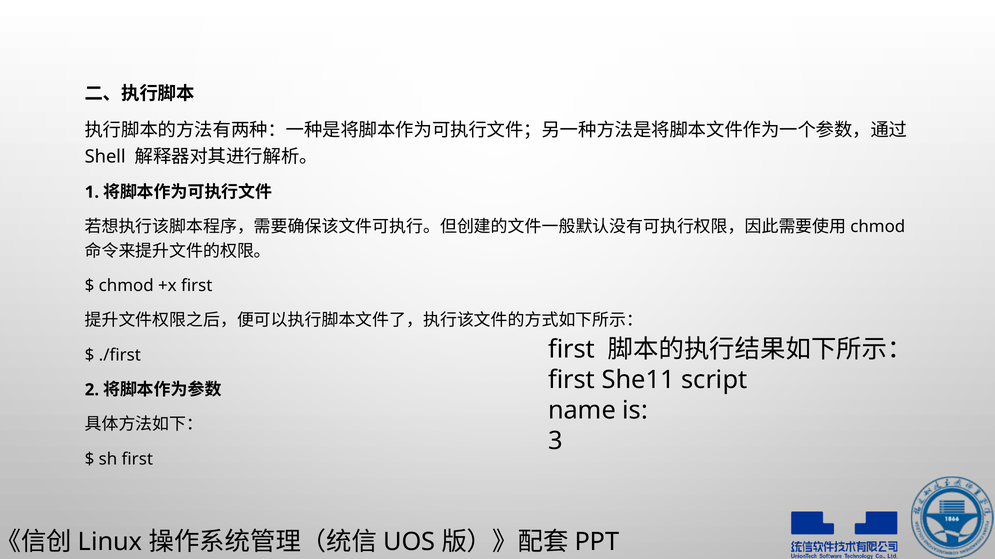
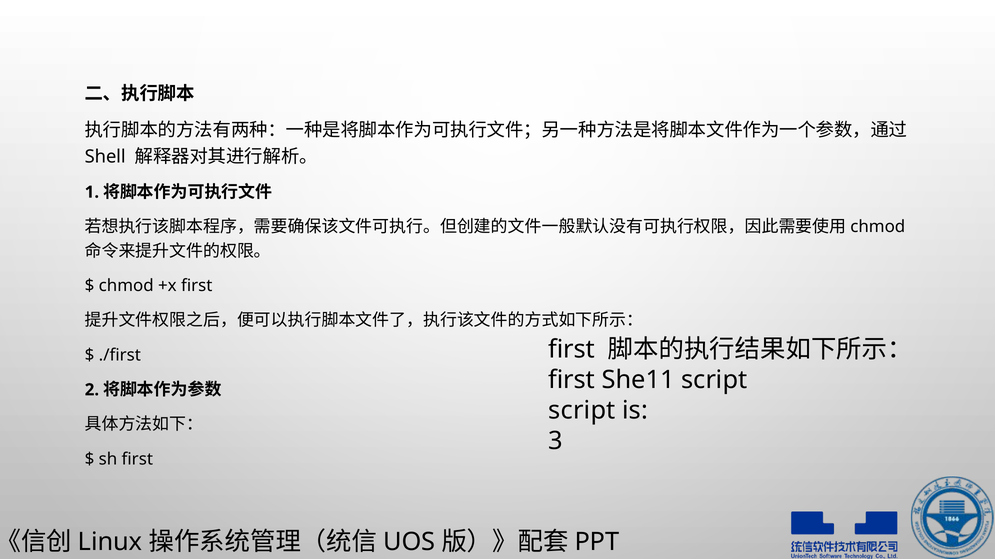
name: name -> script (582, 411)
